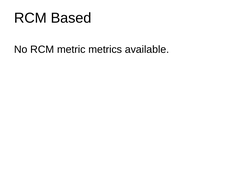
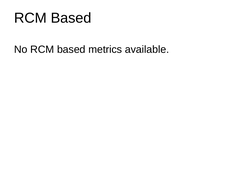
No RCM metric: metric -> based (71, 49)
